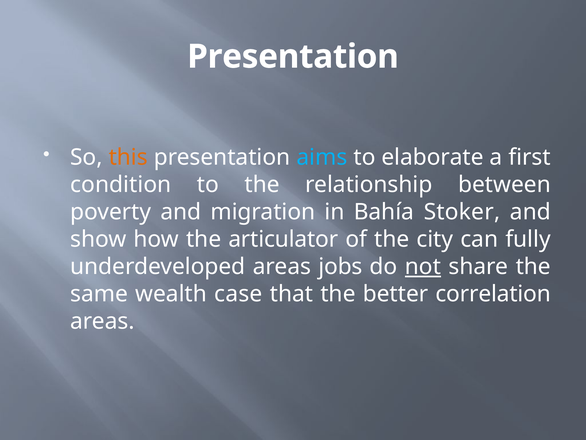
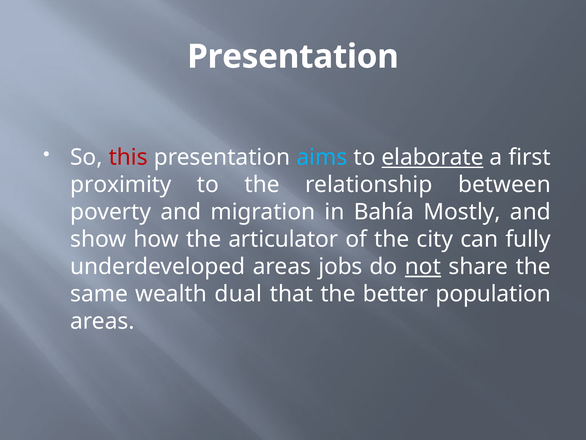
this colour: orange -> red (128, 157)
elaborate underline: none -> present (433, 157)
condition: condition -> proximity (121, 184)
Stoker: Stoker -> Mostly (462, 212)
case: case -> dual (238, 294)
correlation: correlation -> population (493, 294)
